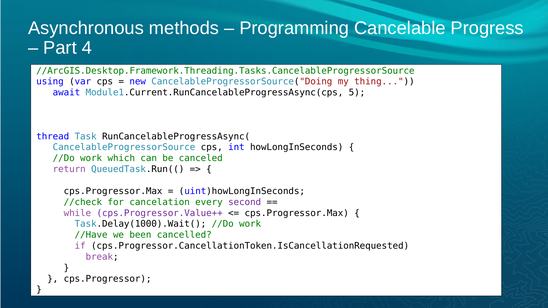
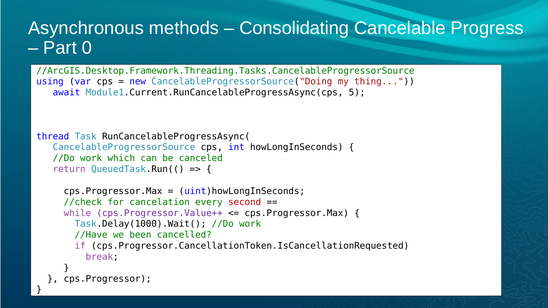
Programming: Programming -> Consolidating (294, 28)
4: 4 -> 0 (87, 48)
second colour: purple -> red (245, 202)
